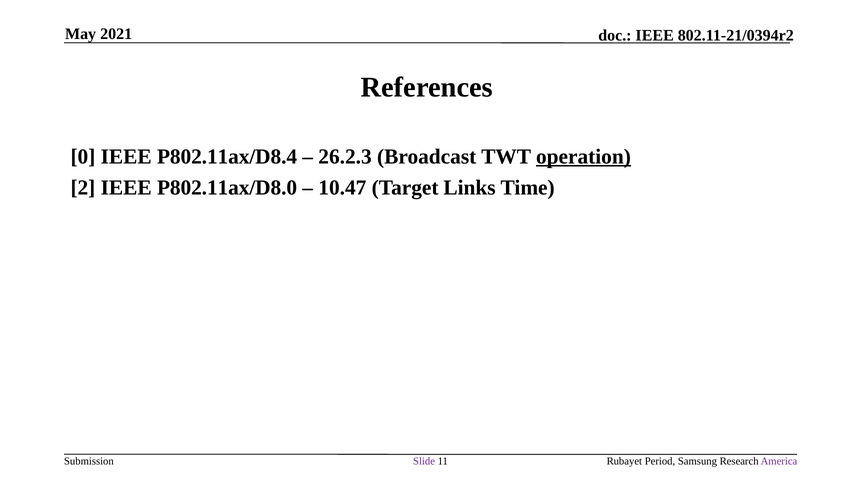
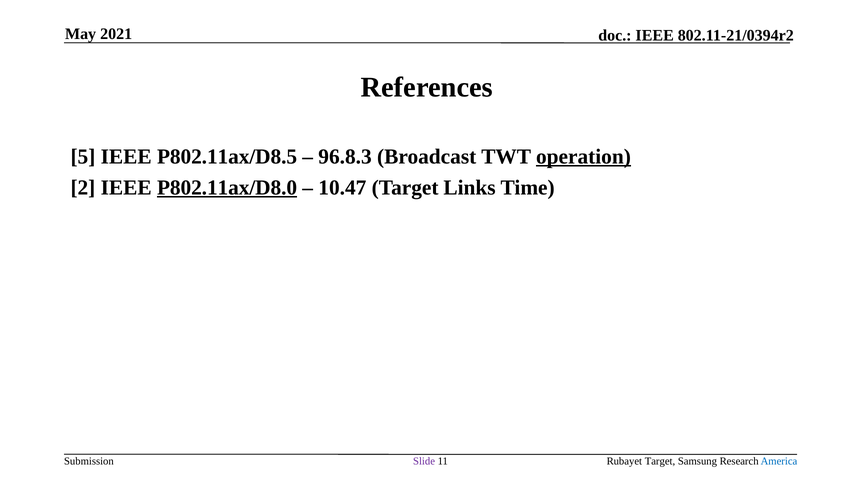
0: 0 -> 5 (83, 156)
P802.11ax/D8.4: P802.11ax/D8.4 -> P802.11ax/D8.5 (227, 156)
26.2.3: 26.2.3 -> 96.8.3 (345, 156)
P802.11ax/D8.0 underline: none -> present (227, 187)
Rubayet Period: Period -> Target (660, 461)
America colour: purple -> blue (779, 461)
